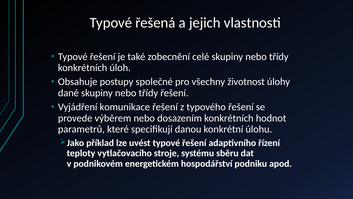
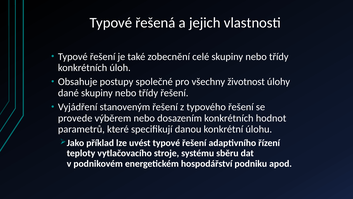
komunikace: komunikace -> stanoveným (125, 107)
